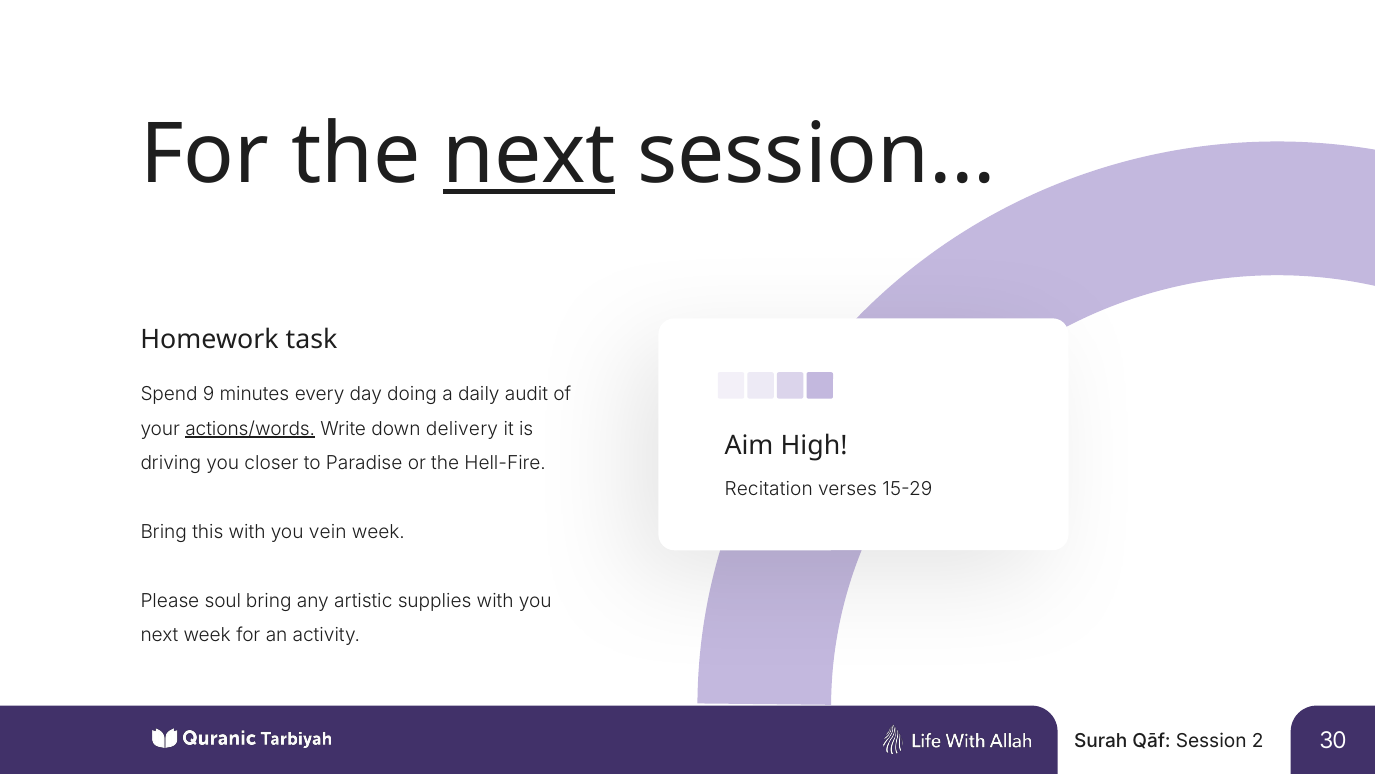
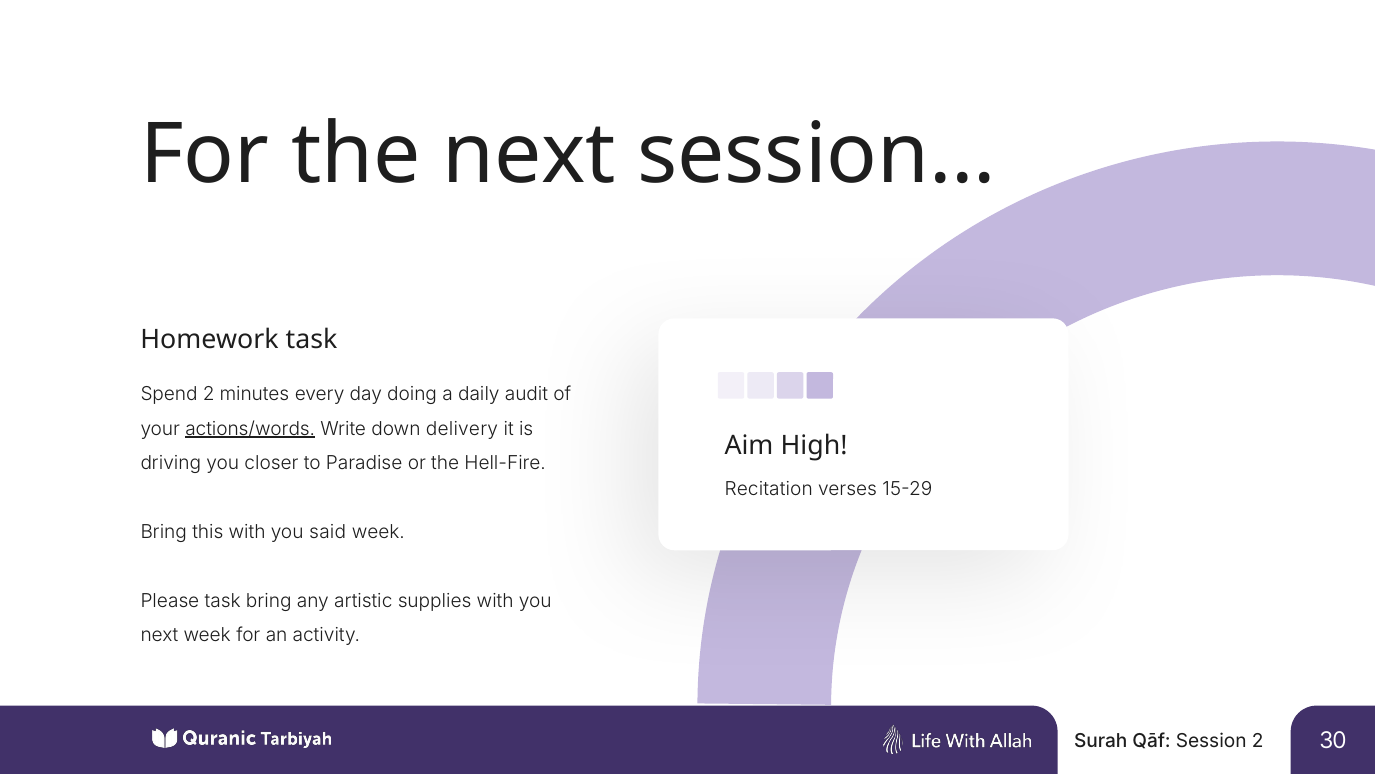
next underline: present -> none (529, 155)
Spend 9: 9 -> 2 (209, 394)
vein: vein -> said (328, 532)
Please soul: soul -> task (223, 601)
